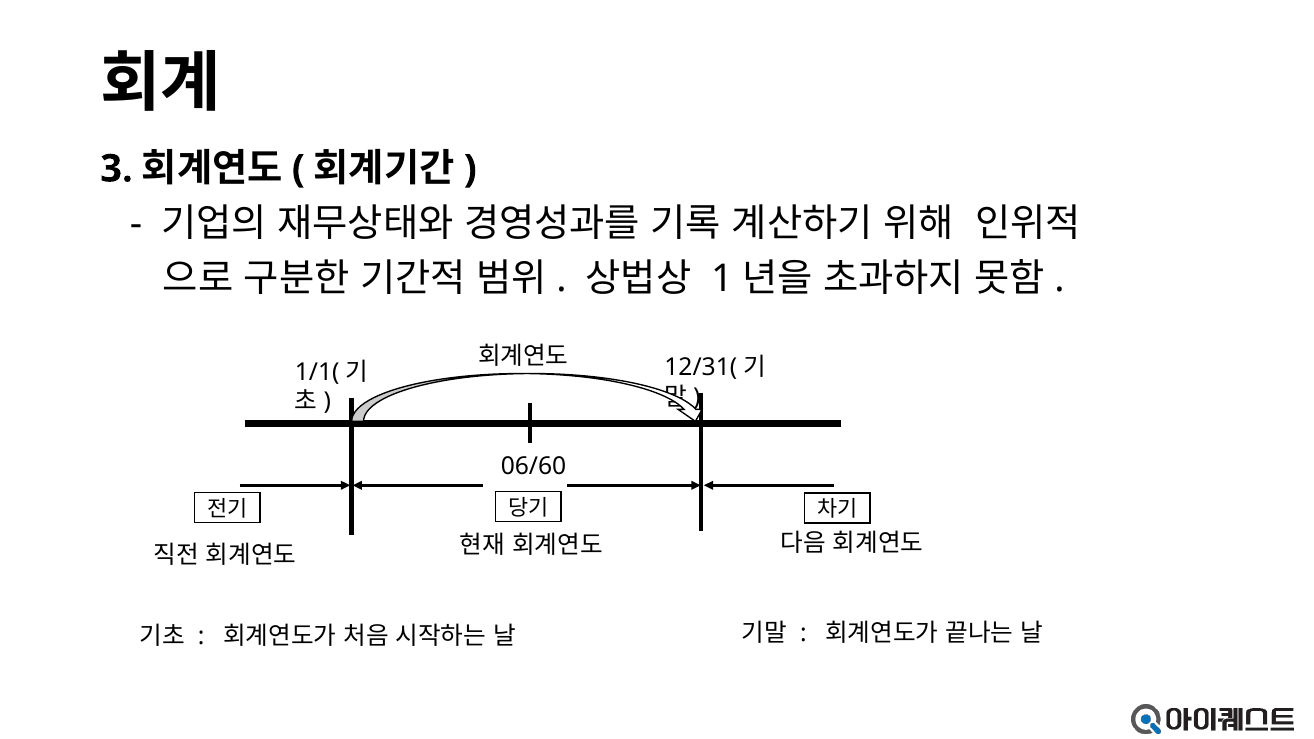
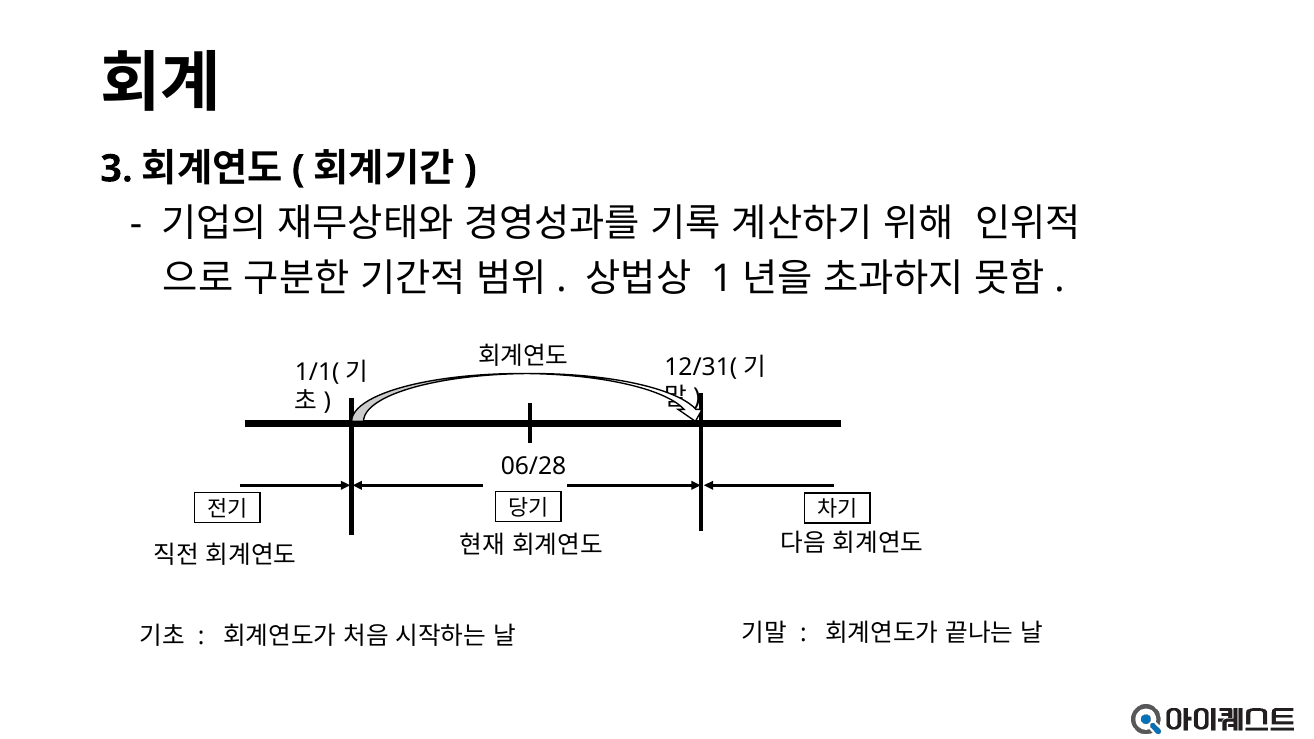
06/60: 06/60 -> 06/28 (534, 467)
